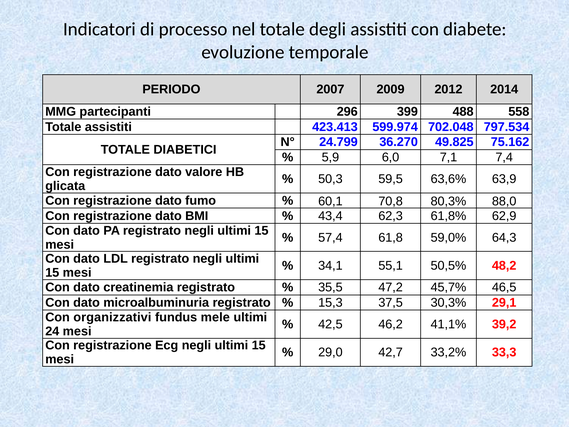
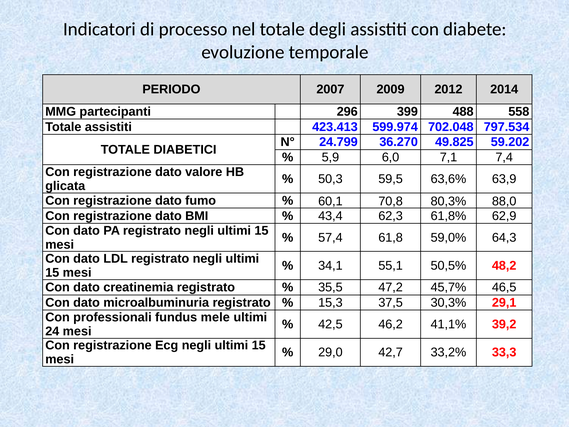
75.162: 75.162 -> 59.202 (510, 142)
organizzativi: organizzativi -> professionali (112, 317)
